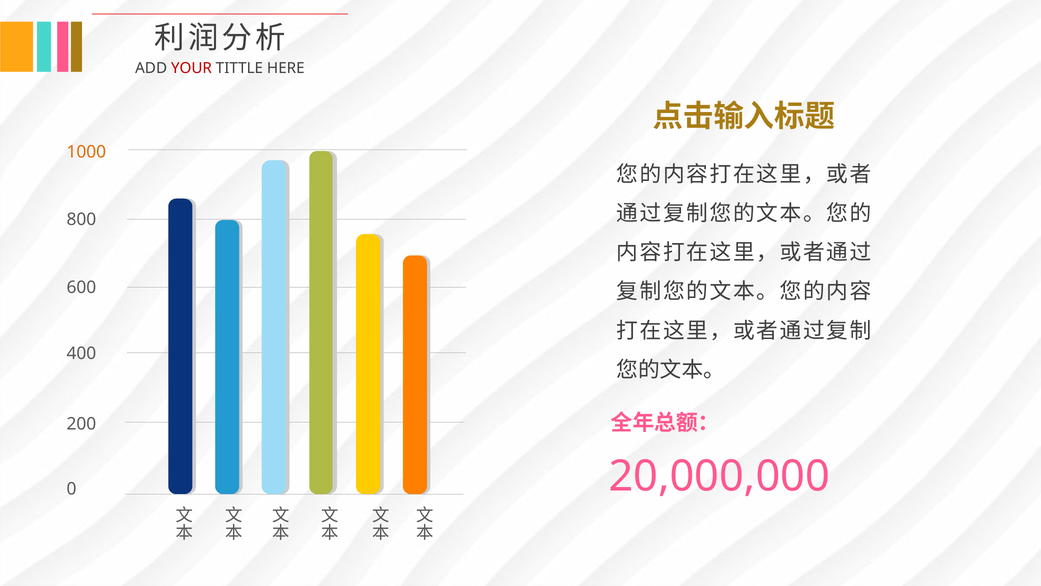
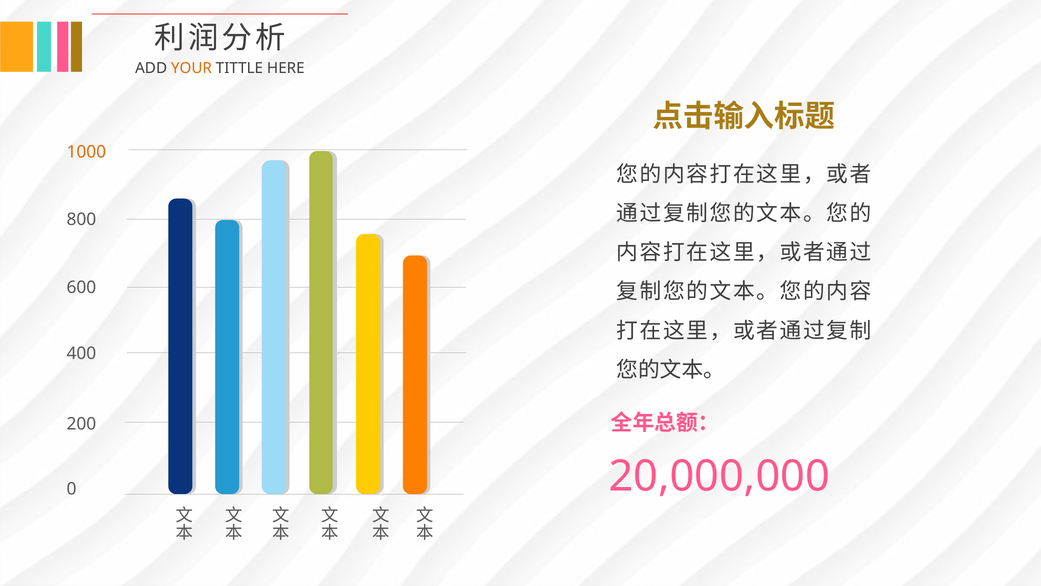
YOUR colour: red -> orange (191, 68)
